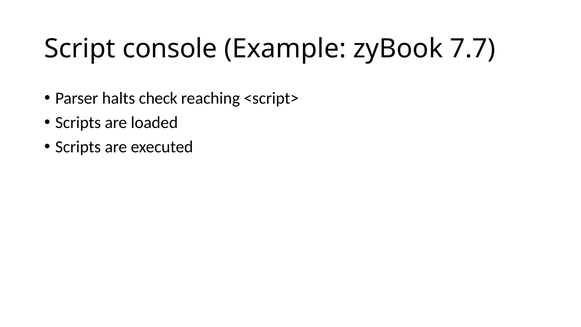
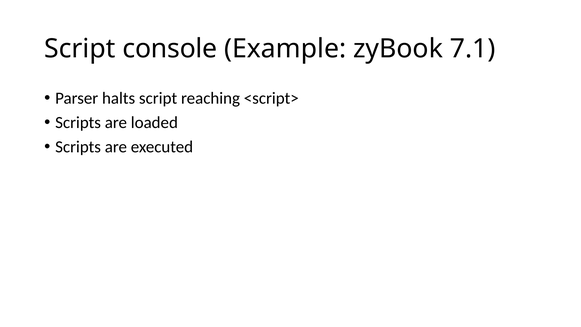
7.7: 7.7 -> 7.1 (473, 49)
halts check: check -> script (158, 98)
